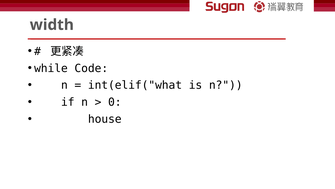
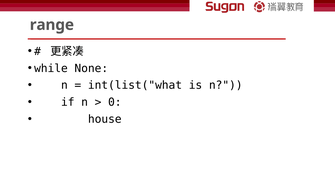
width: width -> range (52, 25)
Code: Code -> None (91, 68)
int(elif("what: int(elif("what -> int(list("what (135, 85)
